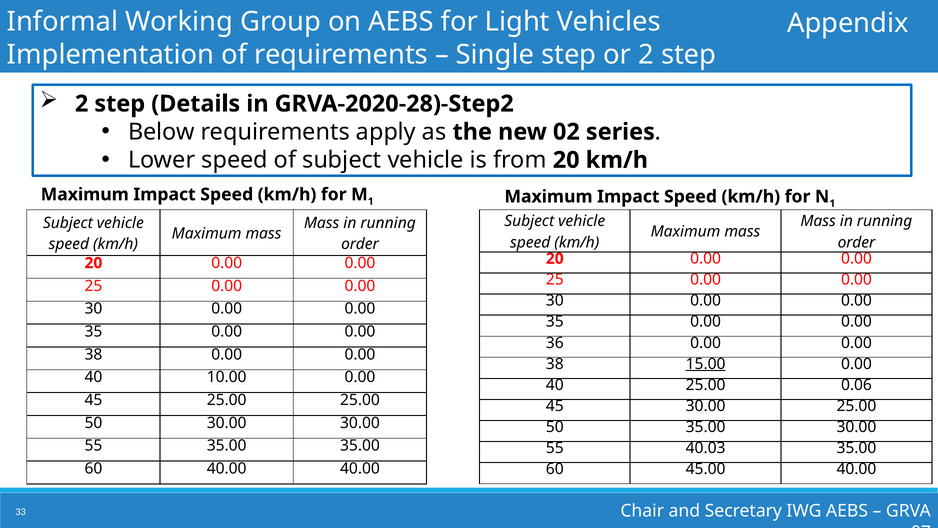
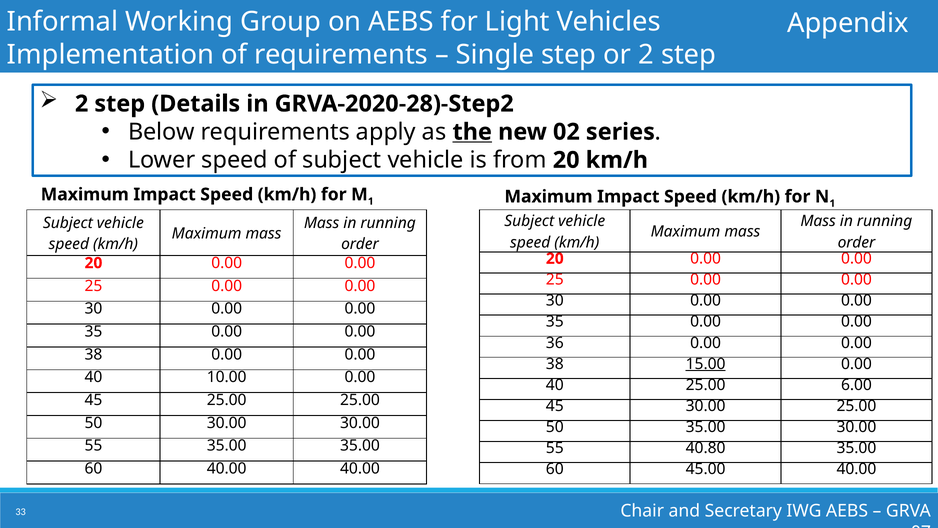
the underline: none -> present (472, 132)
0.06: 0.06 -> 6.00 (856, 385)
40.03: 40.03 -> 40.80 (706, 448)
